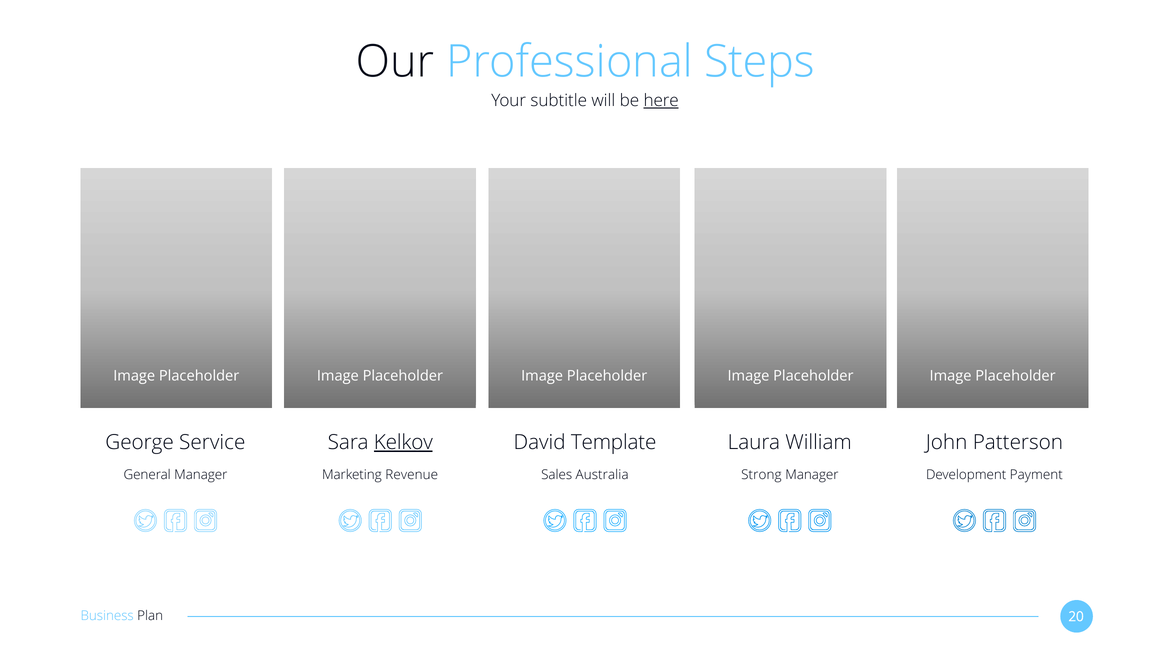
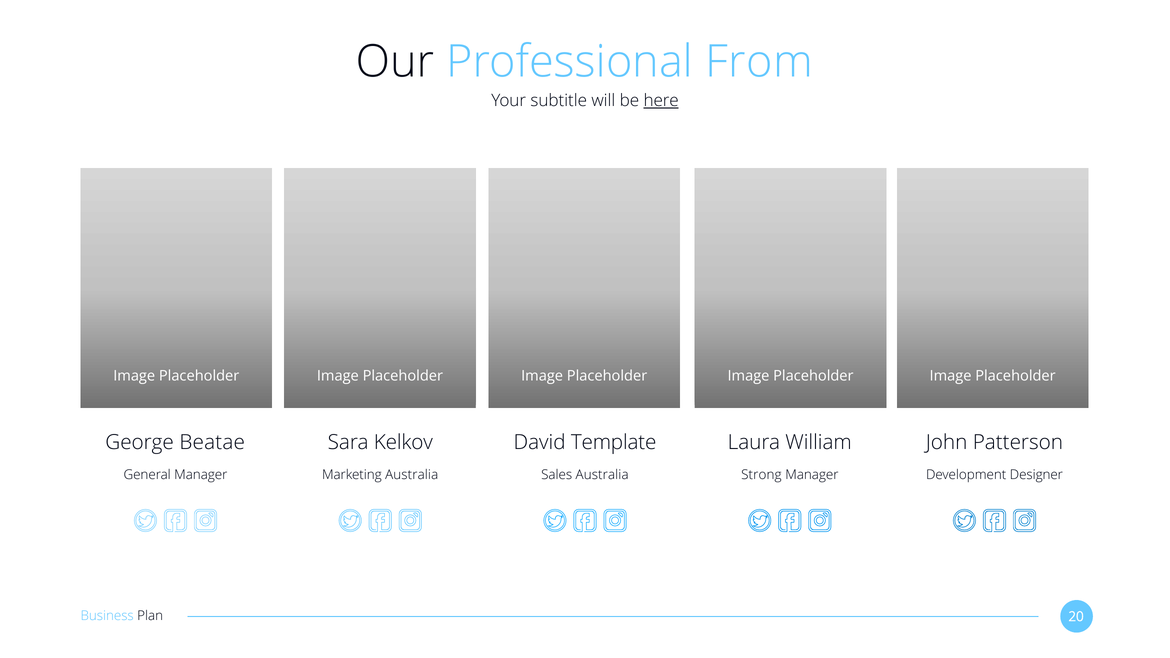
Steps: Steps -> From (759, 62)
Service: Service -> Beatae (212, 443)
Kelkov underline: present -> none (403, 443)
Marketing Revenue: Revenue -> Australia (412, 475)
Payment: Payment -> Designer (1036, 475)
